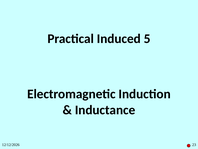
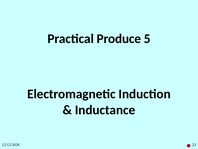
Induced: Induced -> Produce (119, 39)
